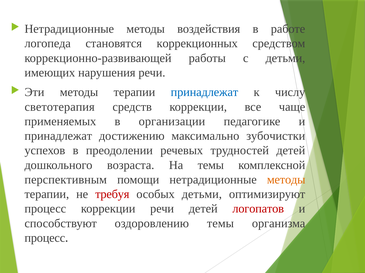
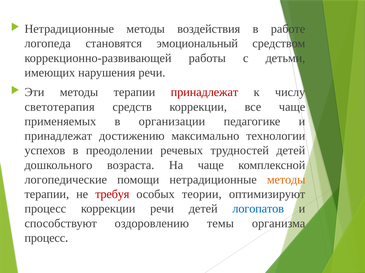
коррекционных: коррекционных -> эмоциональный (197, 44)
принадлежат colour: blue -> red (204, 92)
зубочистки: зубочистки -> технологии (276, 136)
На темы: темы -> чаще (211, 165)
перспективным: перспективным -> логопедические (66, 180)
особых детьми: детьми -> теории (202, 195)
логопатов colour: red -> blue (258, 209)
